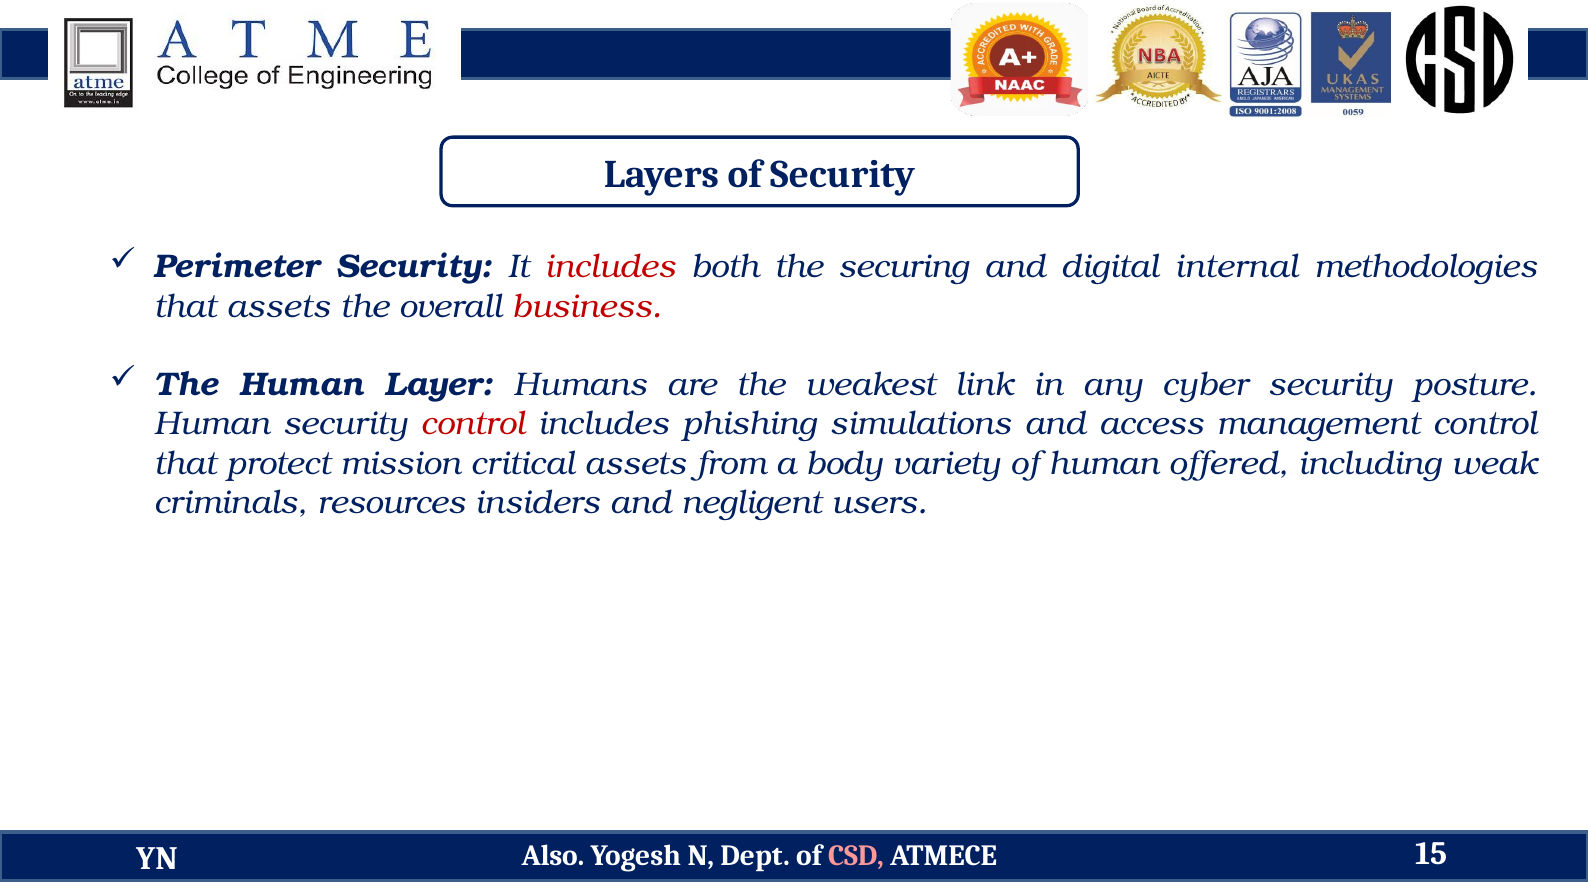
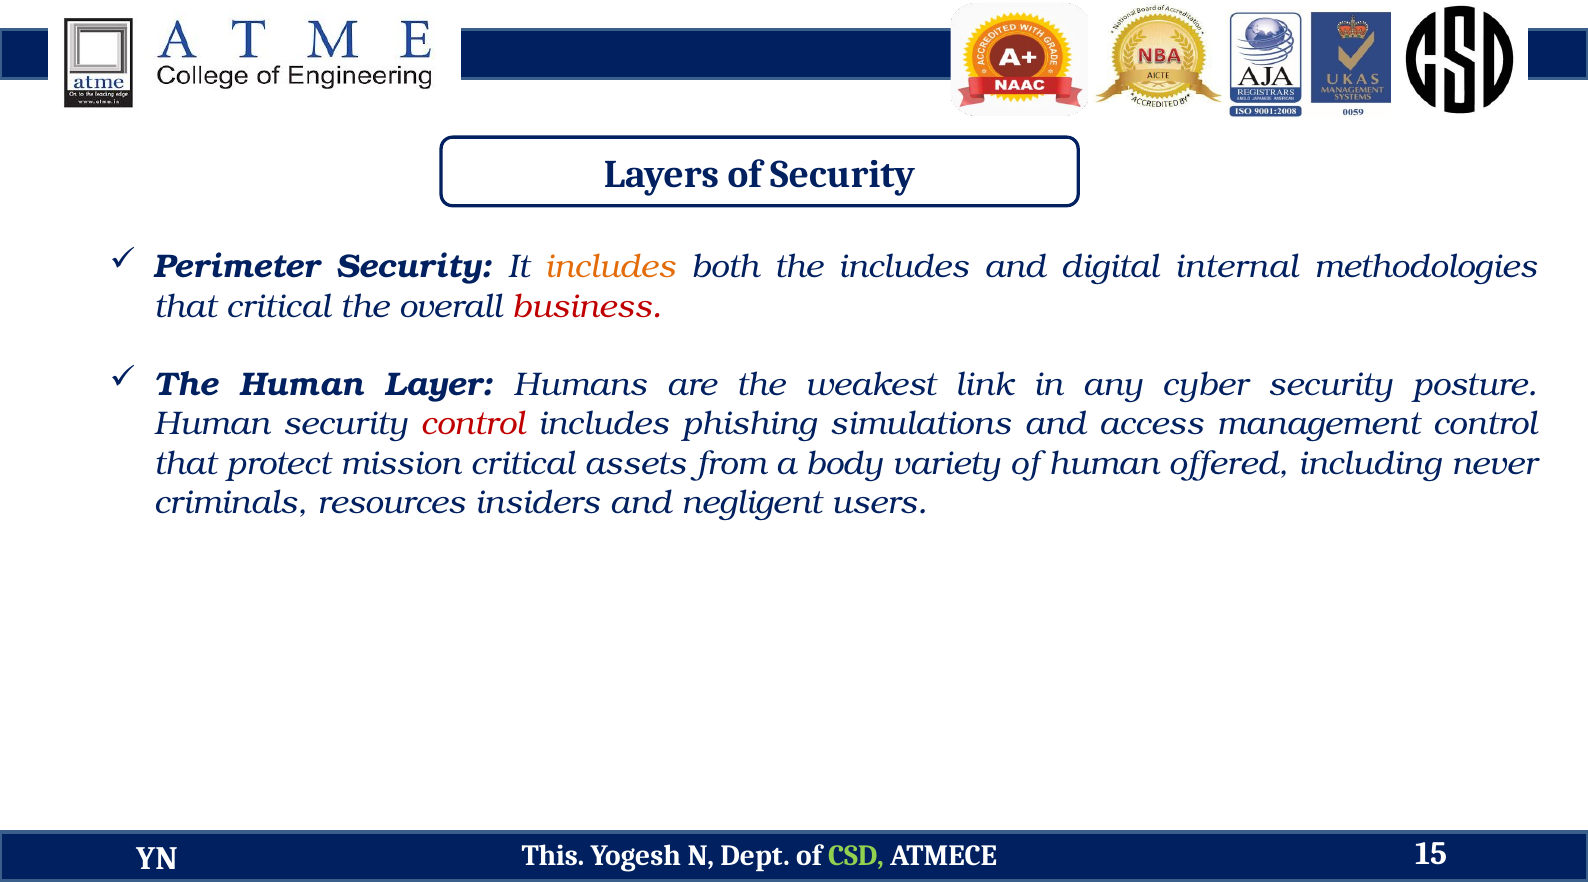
includes colour: red -> orange (610, 267)
the securing: securing -> includes (903, 267)
that assets: assets -> critical (278, 306)
weak: weak -> never (1494, 463)
Also: Also -> This (553, 856)
CSD colour: pink -> light green (856, 856)
